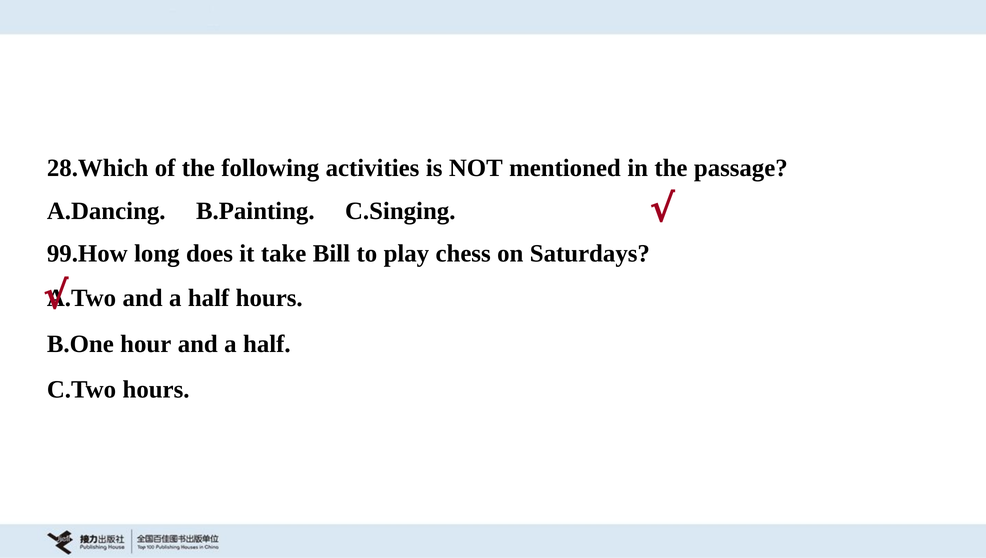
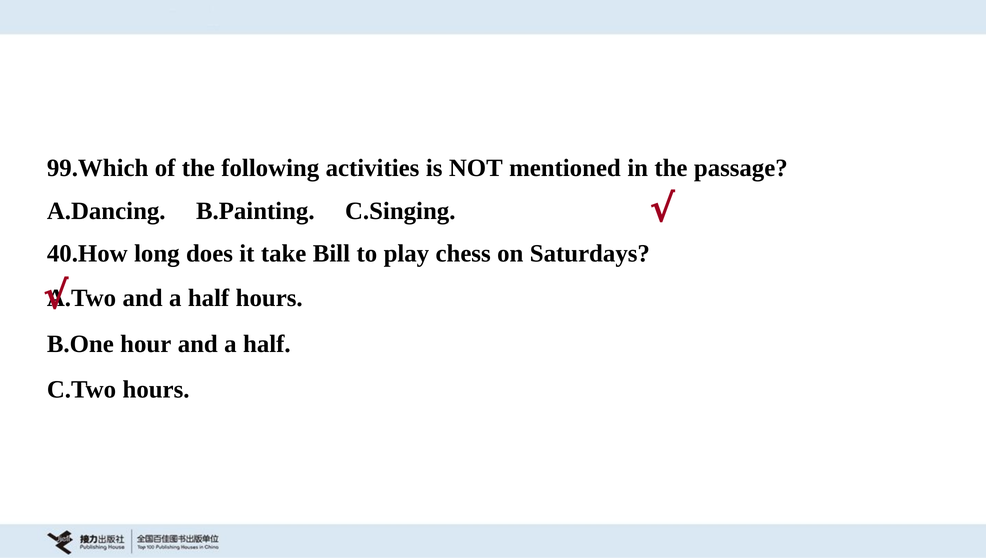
28.Which: 28.Which -> 99.Which (98, 168)
99.How: 99.How -> 40.How (87, 253)
